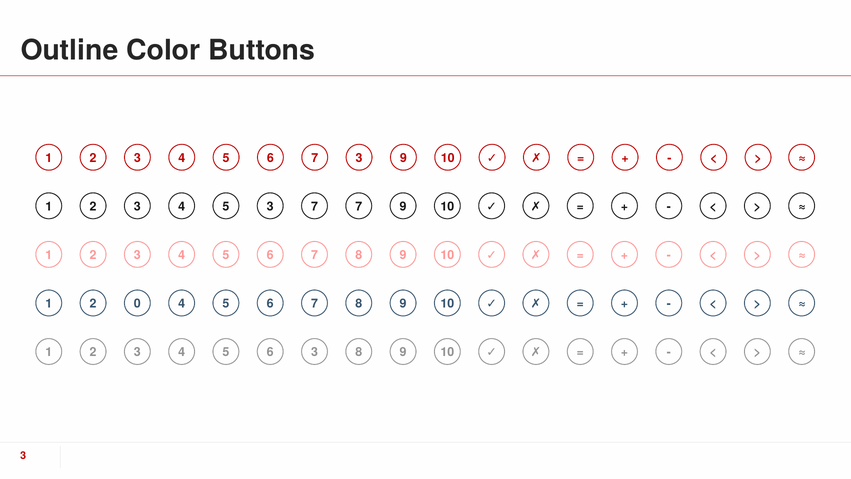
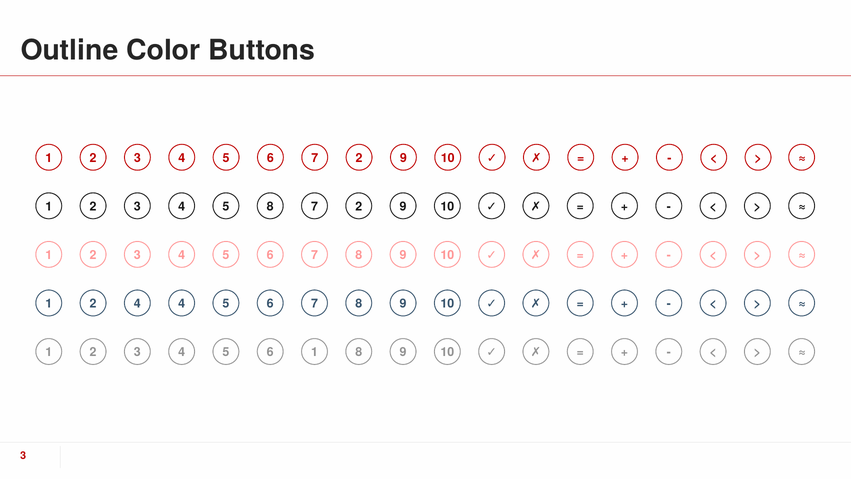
6 7 3: 3 -> 2 (359, 158)
5 3: 3 -> 8 (270, 207)
7: 7 -> 2 (359, 207)
2 0: 0 -> 4 (137, 304)
6 3: 3 -> 1 (314, 352)
